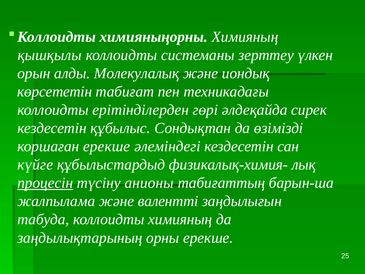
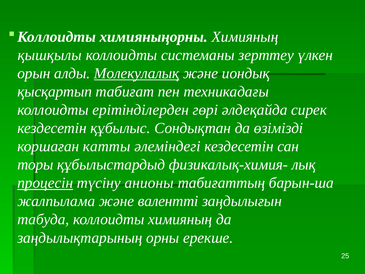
Молекулалық underline: none -> present (137, 73)
көрсететін: көрсететін -> қысқартып (55, 92)
коршаған ерекше: ерекше -> катты (107, 146)
күйге: күйге -> торы (35, 165)
